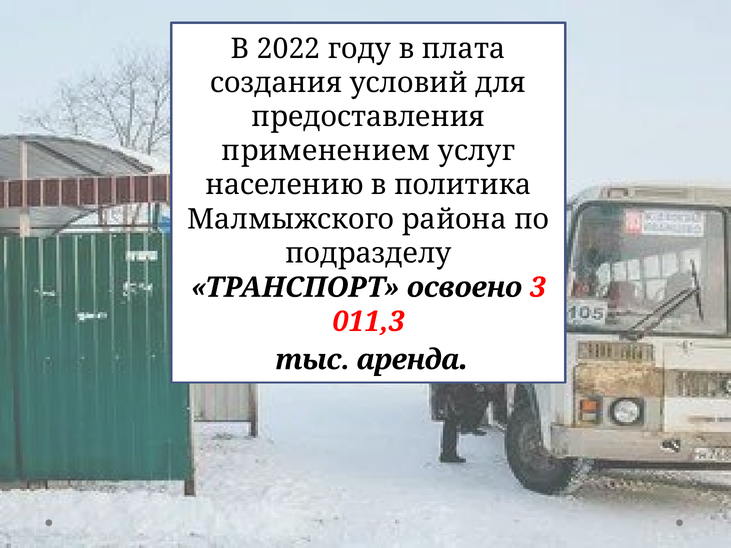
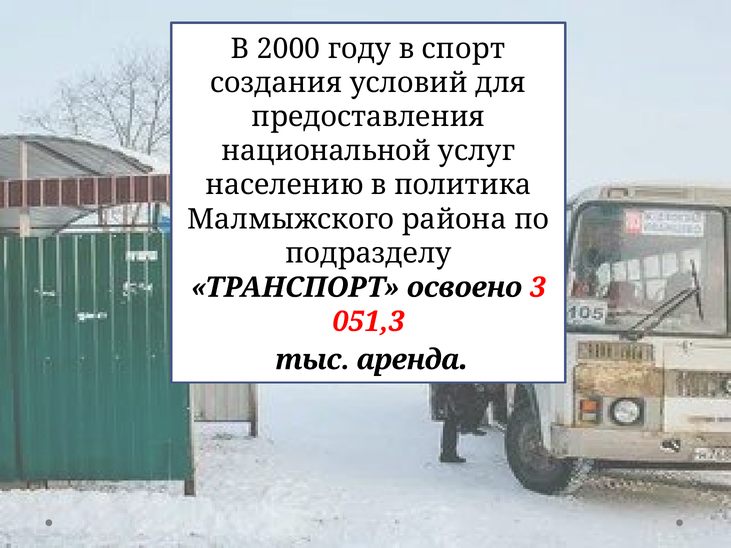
2022: 2022 -> 2000 (289, 49)
плата: плата -> спорт (463, 49)
применением: применением -> национальной (326, 151)
011,3: 011,3 -> 051,3 (368, 322)
